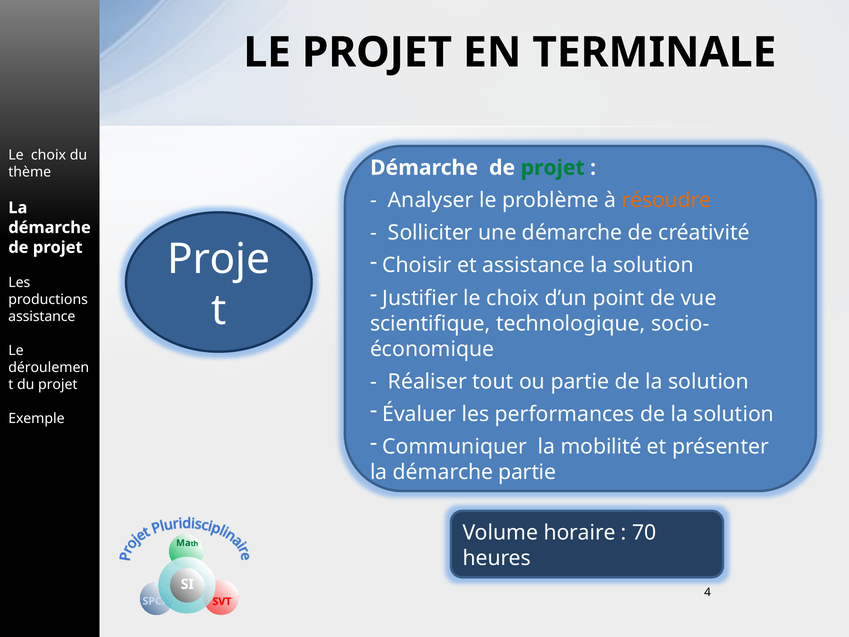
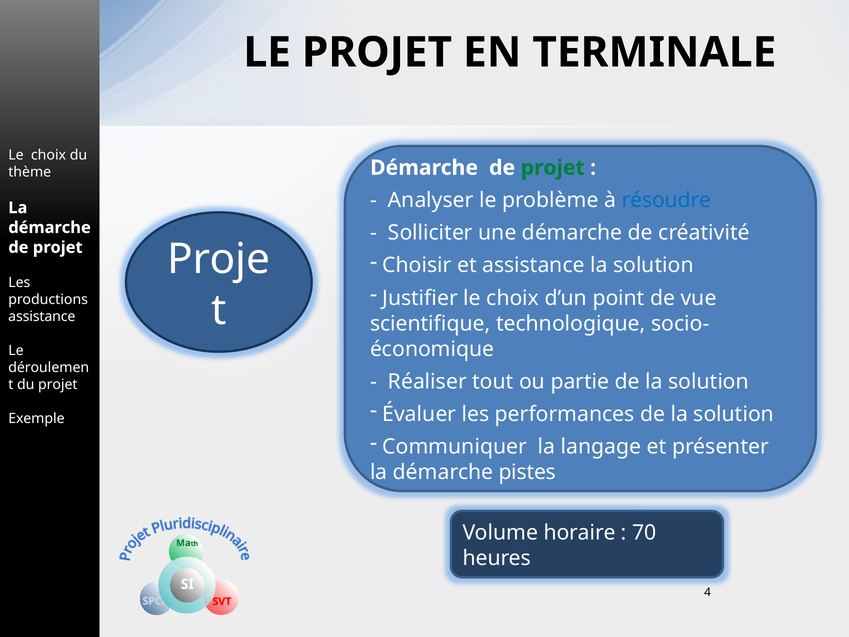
résoudre colour: orange -> blue (666, 200)
mobilité: mobilité -> langage (601, 447)
démarche partie: partie -> pistes (527, 472)
